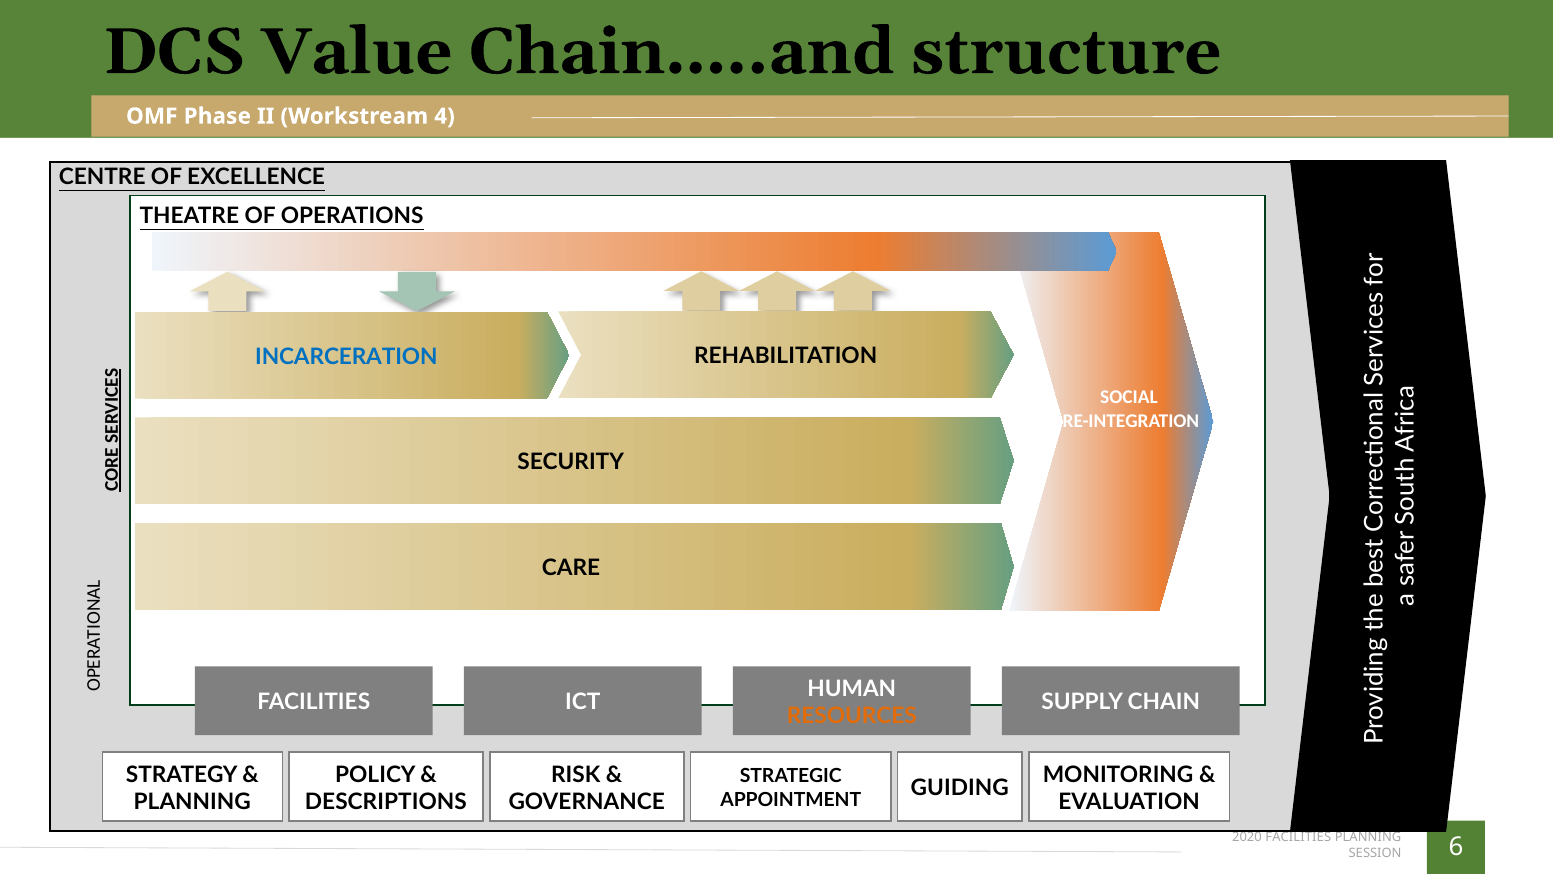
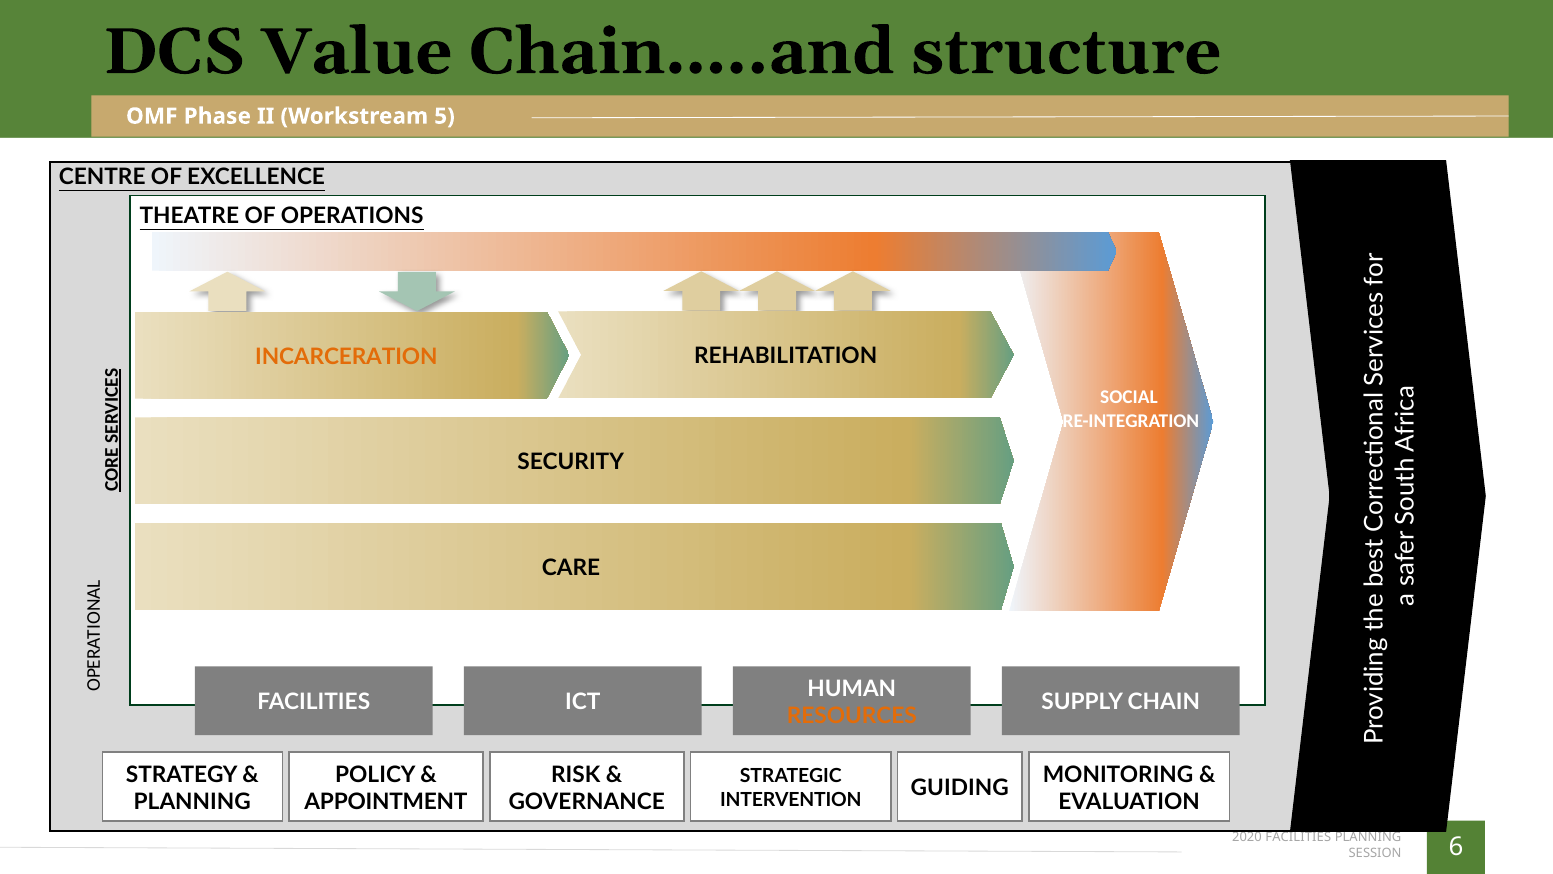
4: 4 -> 5 (444, 116)
INCARCERATION colour: blue -> orange (346, 356)
APPOINTMENT: APPOINTMENT -> INTERVENTION (791, 799)
DESCRIPTIONS: DESCRIPTIONS -> APPOINTMENT (386, 801)
